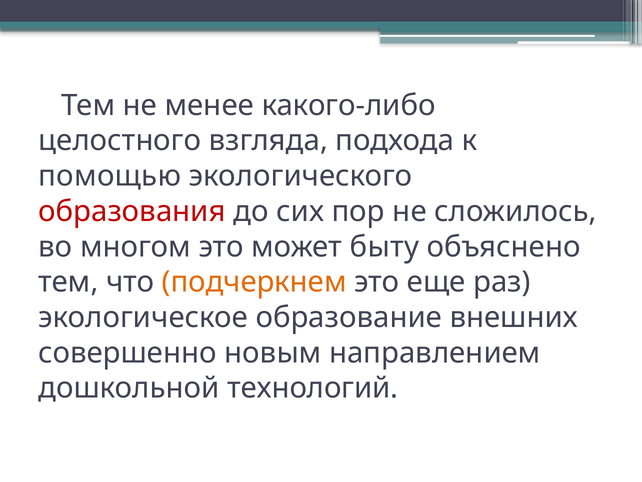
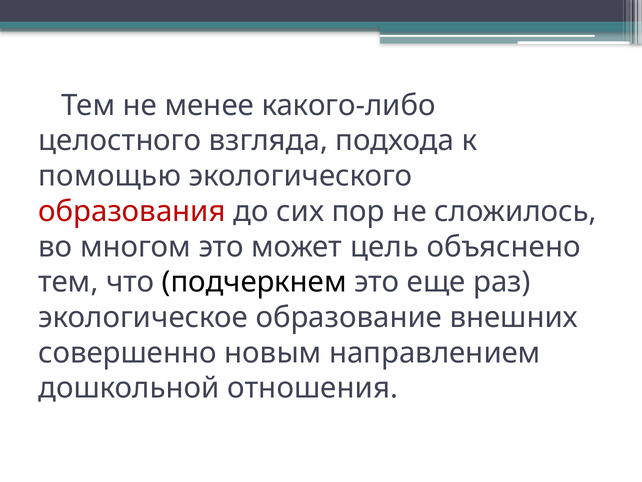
быту: быту -> цель (384, 247)
подчеркнем colour: orange -> black (254, 282)
технологий: технологий -> отношения (313, 388)
